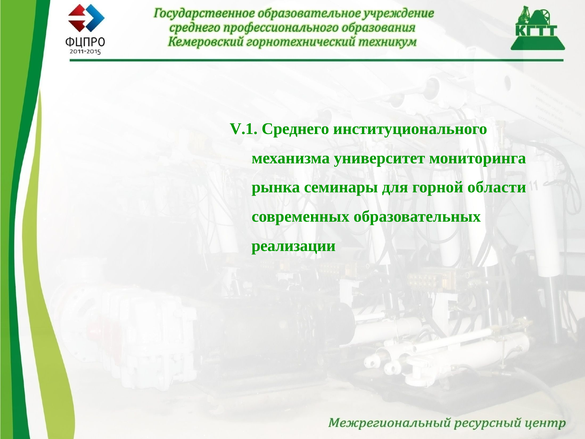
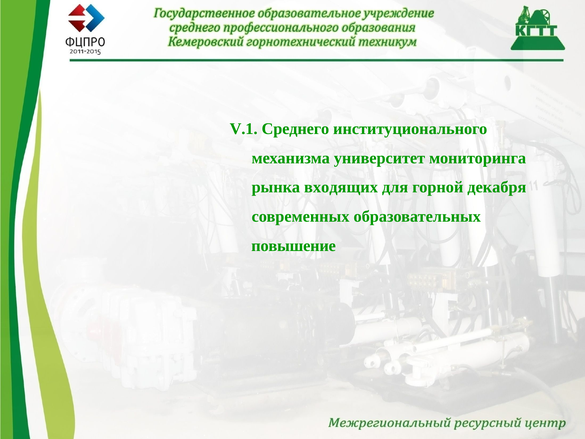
семинары: семинары -> входящих (341, 187)
области: области -> декабря (497, 187)
реализации: реализации -> повышение (294, 246)
